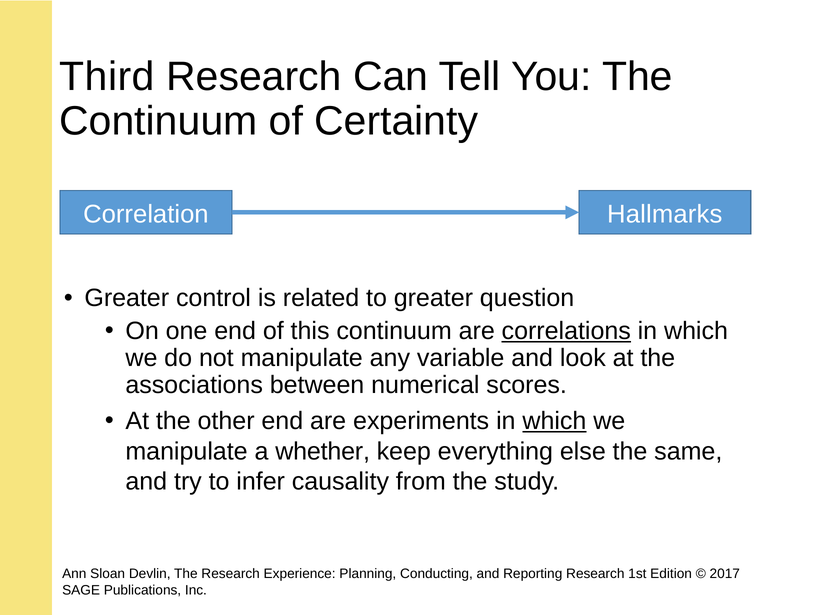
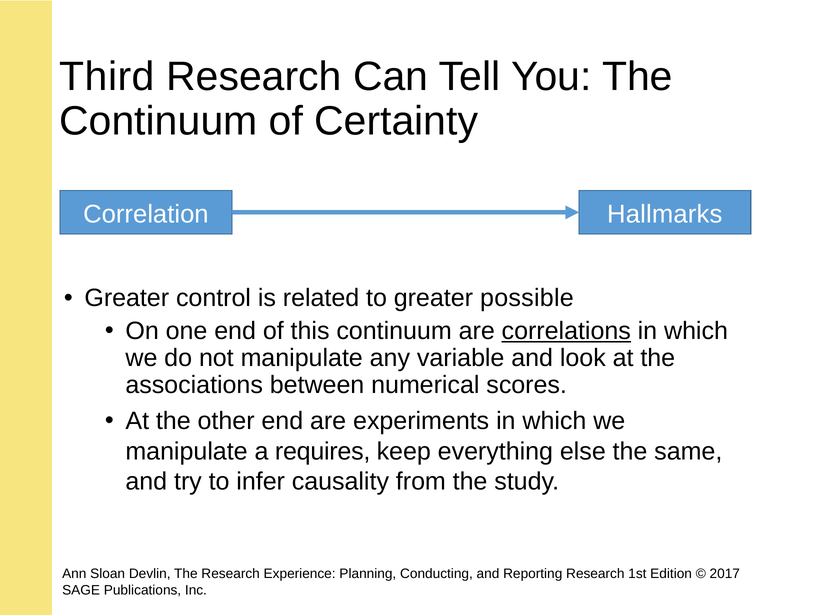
question: question -> possible (527, 298)
which underline: present -> none (554, 421)
whether: whether -> requires (323, 451)
